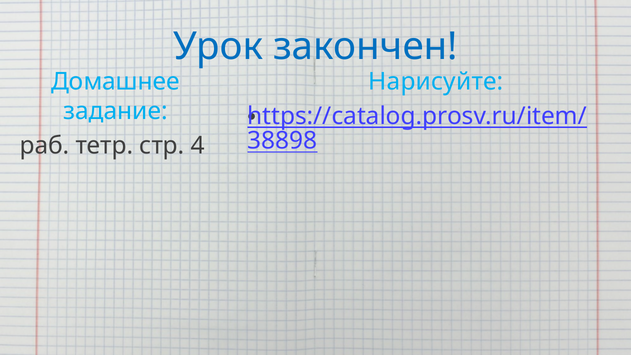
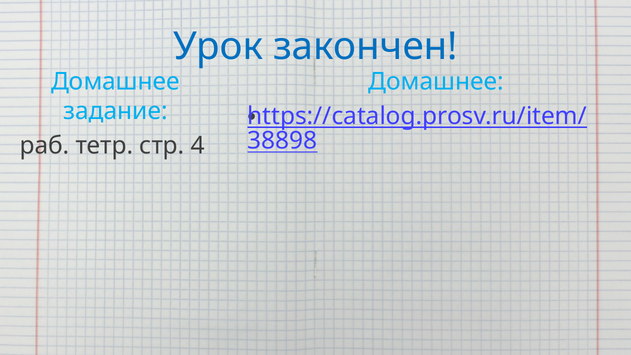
Нарисуйте: Нарисуйте -> Домашнее (436, 82)
